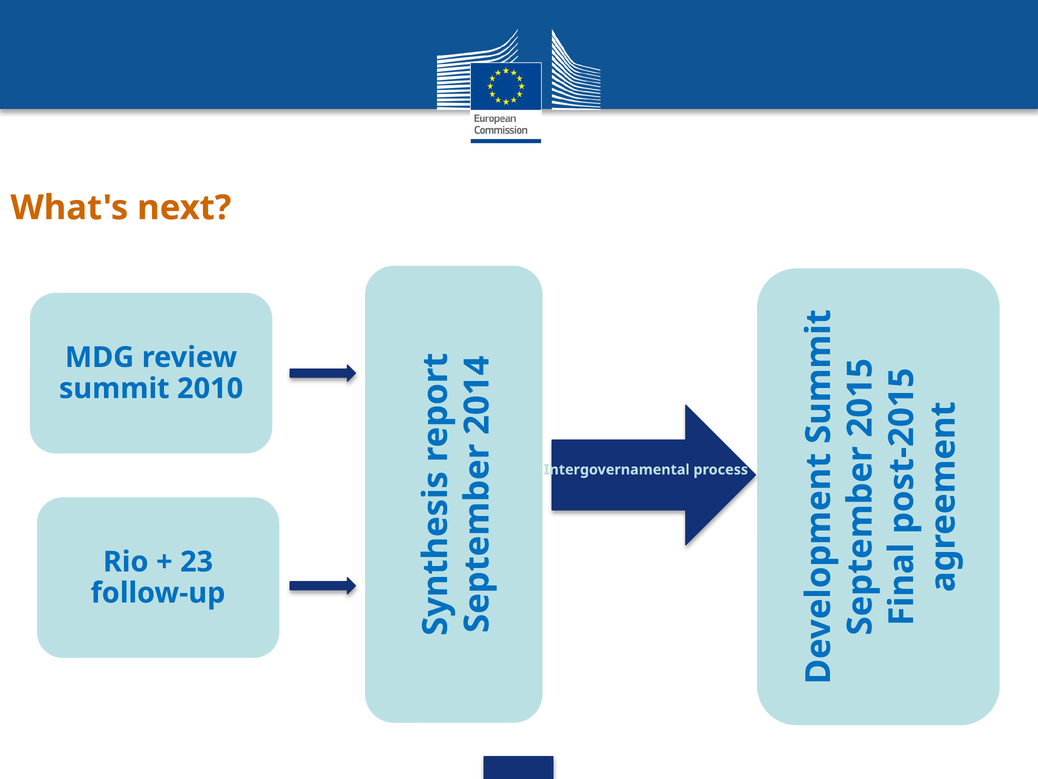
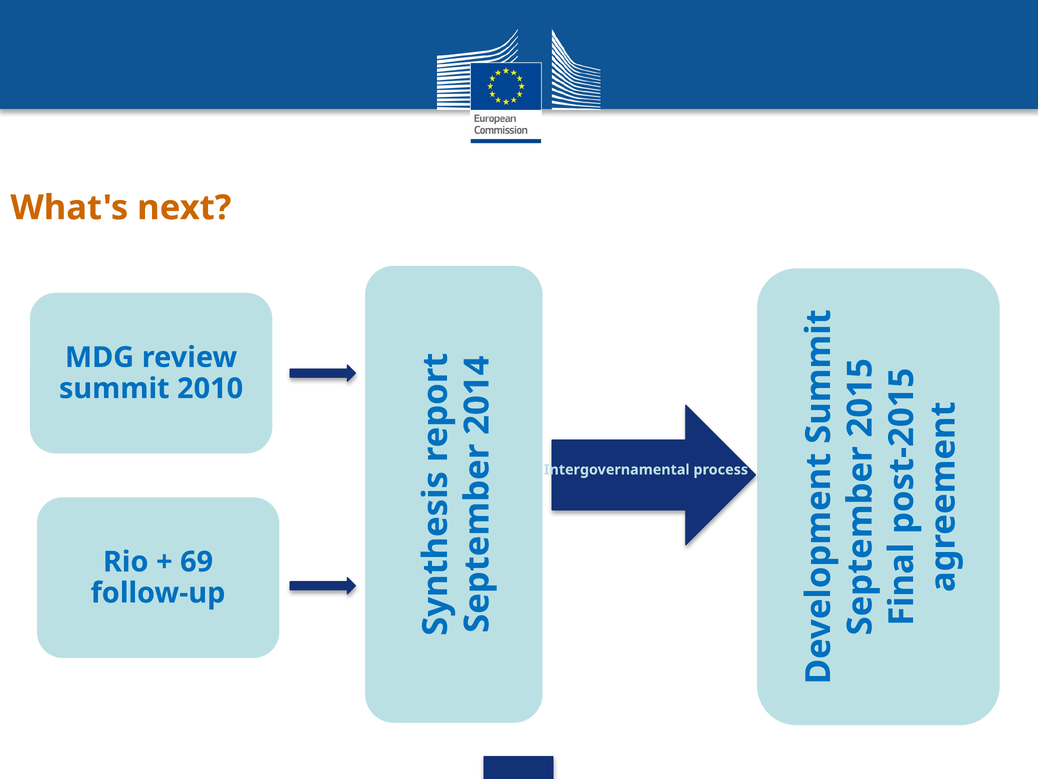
23: 23 -> 69 (197, 562)
